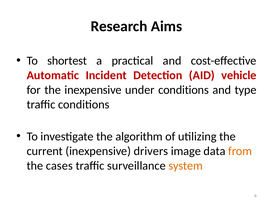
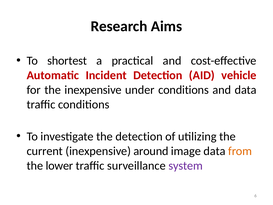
and type: type -> data (246, 90)
the algorithm: algorithm -> detection (139, 136)
drivers: drivers -> around (151, 151)
cases: cases -> lower (59, 165)
system colour: orange -> purple (186, 165)
